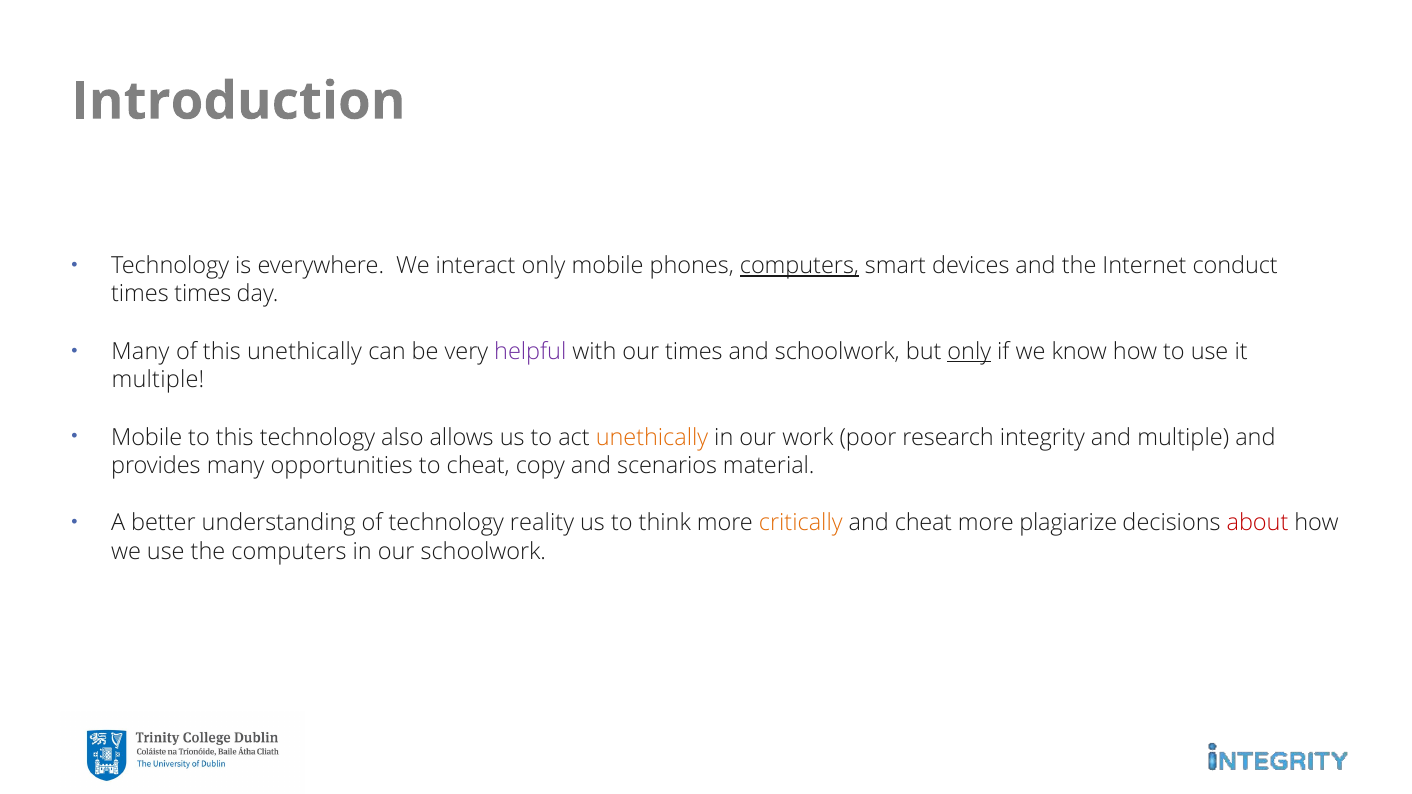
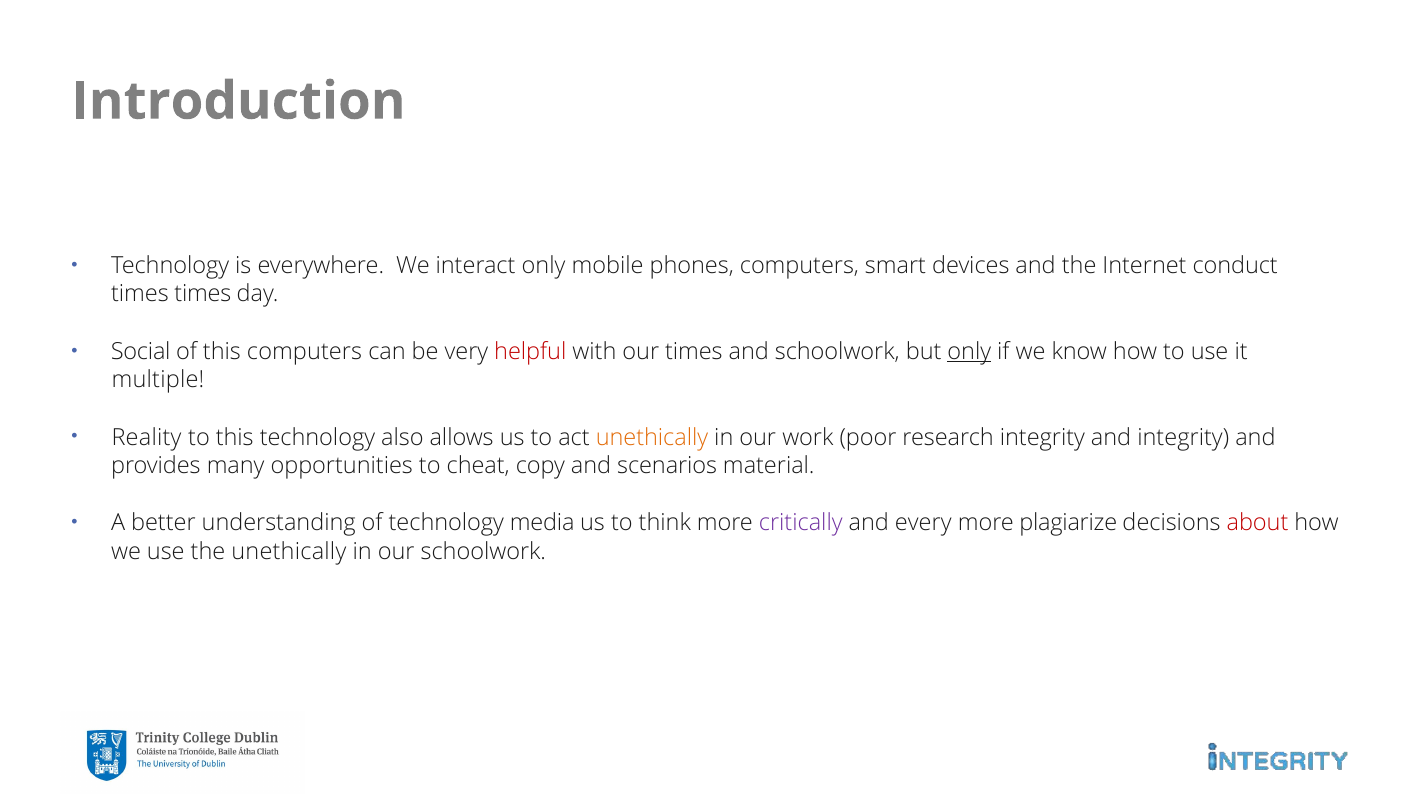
computers underline: present -> none (799, 266)
Many: Many -> Social (141, 352)
this unethically: unethically -> computers (305, 352)
helpful colour: purple -> red (530, 352)
Mobile: Mobile -> Reality (147, 438)
and multiple: multiple -> integrity (1183, 438)
reality: reality -> media (542, 523)
critically colour: orange -> purple (801, 523)
and cheat: cheat -> every (923, 523)
the computers: computers -> unethically (289, 552)
